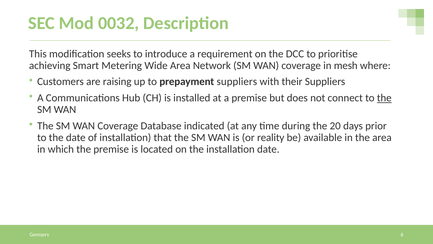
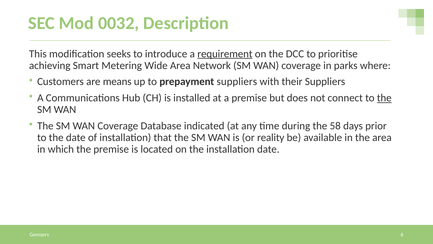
requirement underline: none -> present (225, 54)
mesh: mesh -> parks (346, 65)
raising: raising -> means (117, 82)
20: 20 -> 58 (335, 126)
